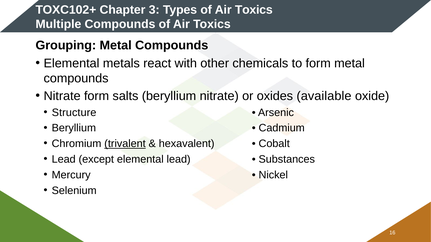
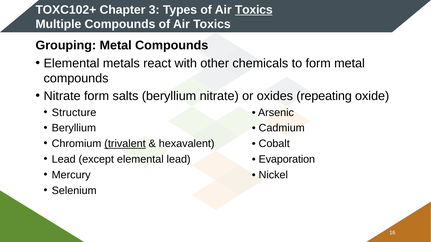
Toxics underline: none -> present (254, 10)
available: available -> repeating (324, 96)
Substances: Substances -> Evaporation (287, 160)
